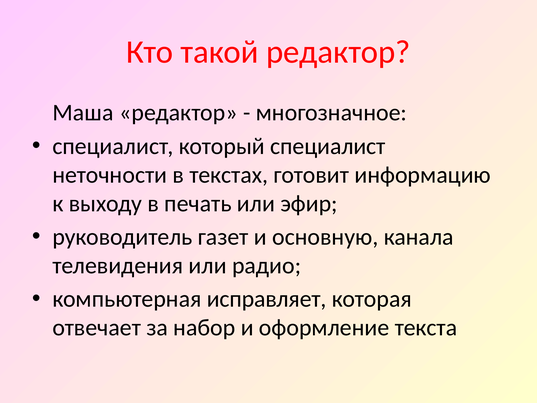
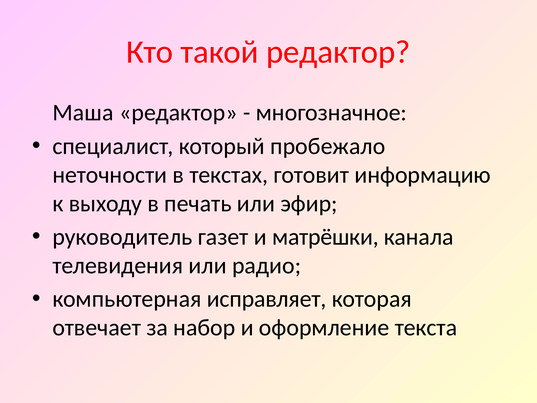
который специалист: специалист -> пробежало (328, 146)
основную: основную -> матрёшки (325, 237)
